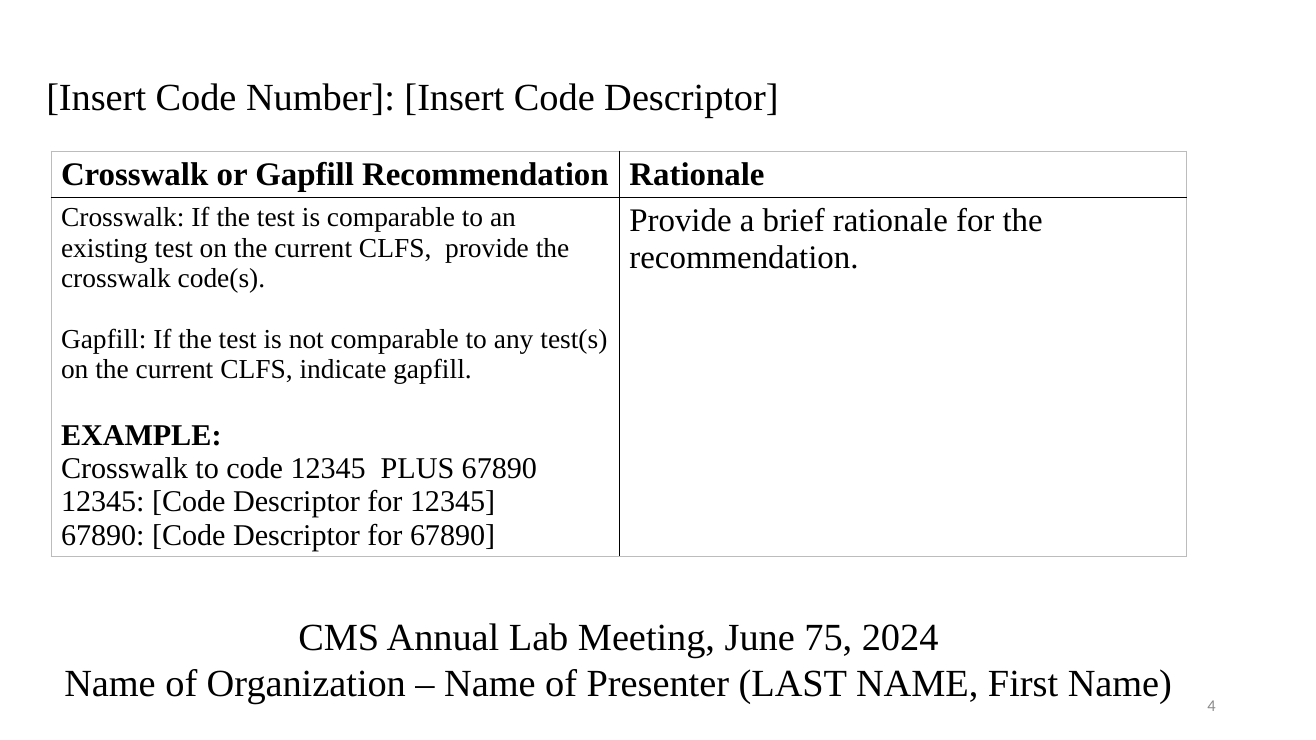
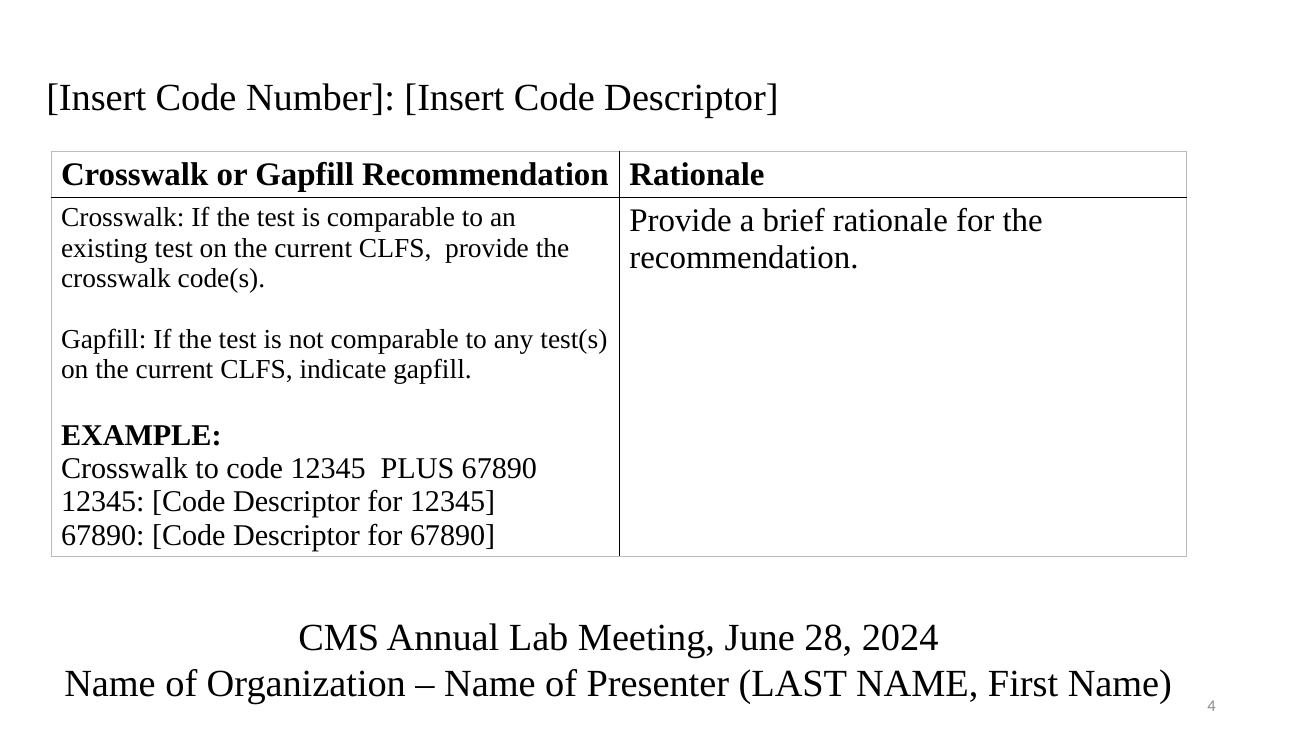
75: 75 -> 28 (828, 638)
